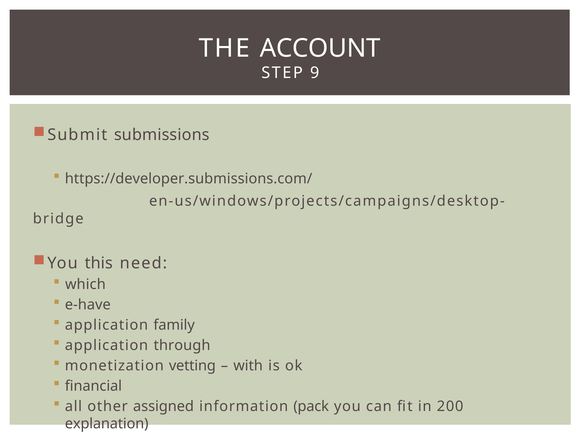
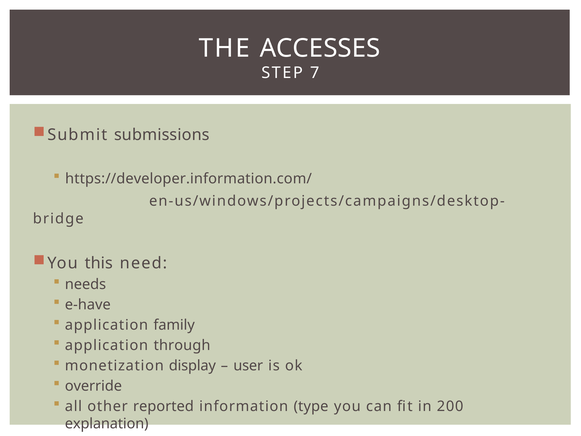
ACCOUNT: ACCOUNT -> ACCESSES (320, 48)
9: 9 -> 7 (315, 73)
https://developer.submissions.com/: https://developer.submissions.com/ -> https://developer.information.com/ (189, 179)
which: which -> needs (85, 284)
vetting: vetting -> display (192, 365)
with: with -> user (248, 365)
financial: financial -> override (93, 386)
assigned: assigned -> reported (163, 406)
pack: pack -> type (311, 406)
